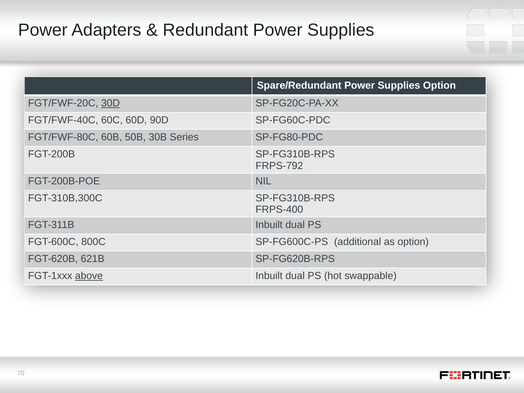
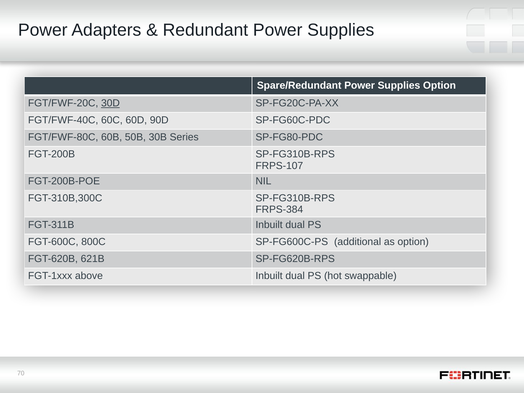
FRPS-792: FRPS-792 -> FRPS-107 (279, 166)
FRPS-400: FRPS-400 -> FRPS-384 (279, 210)
above underline: present -> none (89, 276)
